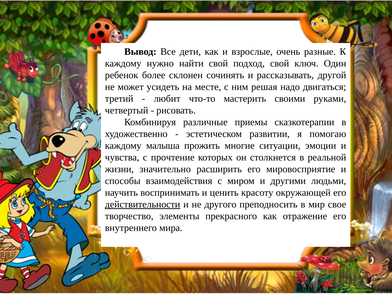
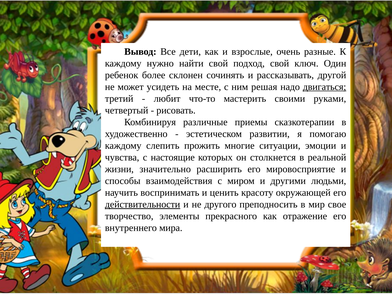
двигаться underline: none -> present (325, 87)
малыша: малыша -> слепить (163, 146)
прочтение: прочтение -> настоящие (173, 157)
